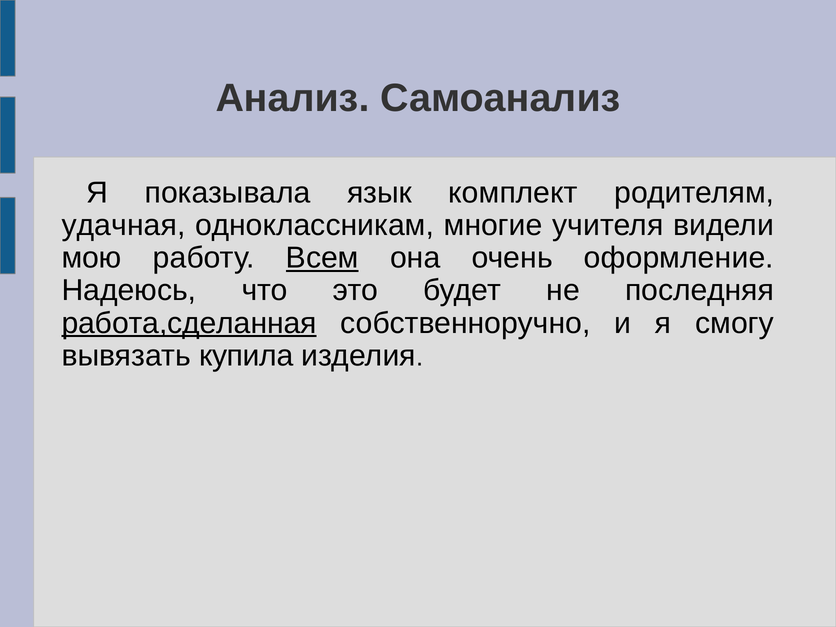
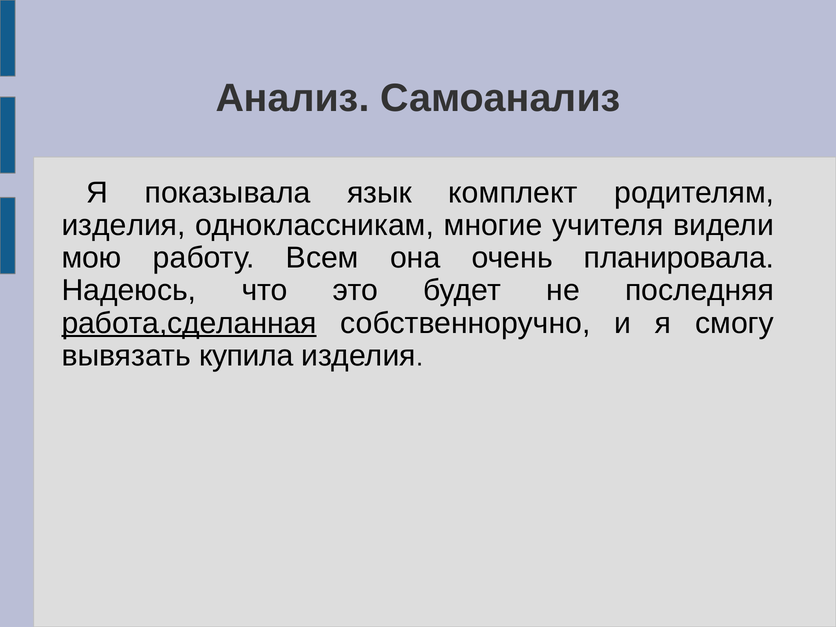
удачная: удачная -> изделия (124, 225)
Всем underline: present -> none (322, 258)
оформление: оформление -> планировала (679, 258)
